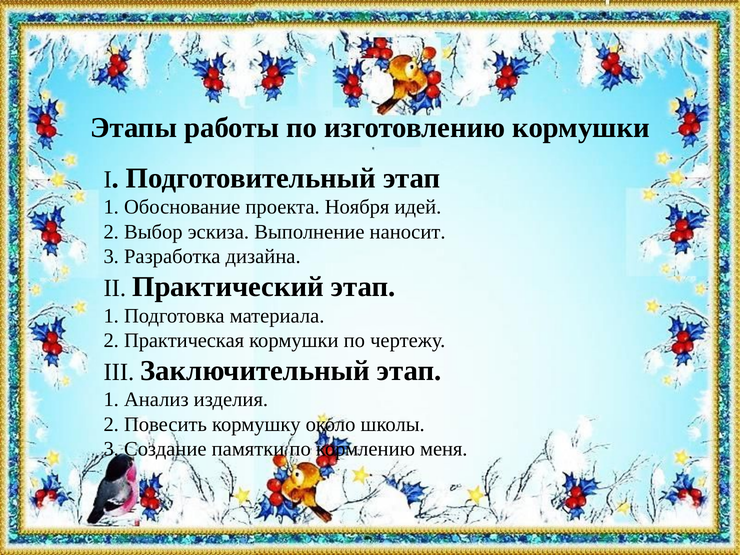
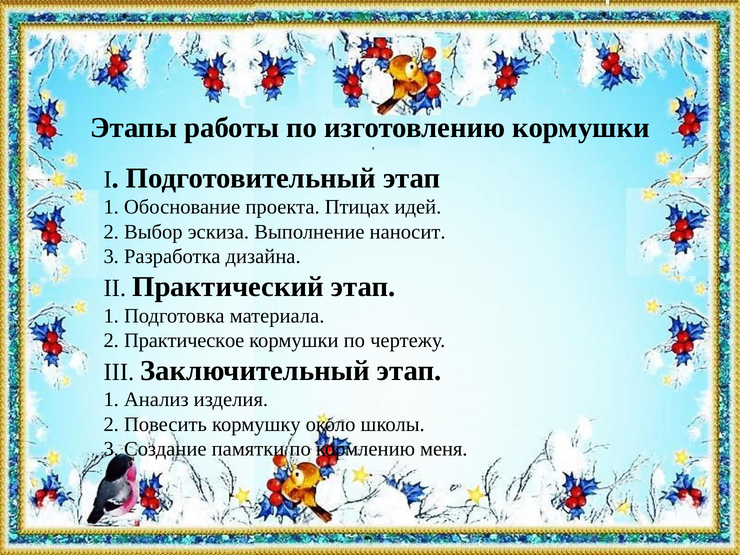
Ноября: Ноября -> Птицах (357, 207)
Практическая: Практическая -> Практическое (184, 340)
